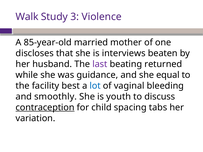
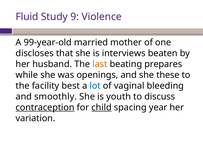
Walk: Walk -> Fluid (27, 17)
3: 3 -> 9 (75, 17)
85-year-old: 85-year-old -> 99-year-old (48, 43)
last colour: purple -> orange (100, 64)
returned: returned -> prepares (163, 64)
guidance: guidance -> openings (97, 75)
equal: equal -> these (168, 75)
child underline: none -> present (102, 108)
tabs: tabs -> year (158, 108)
